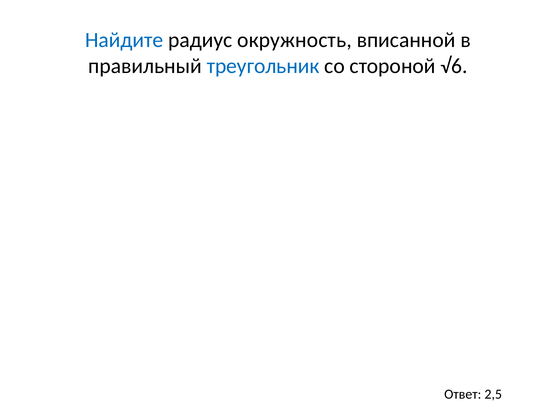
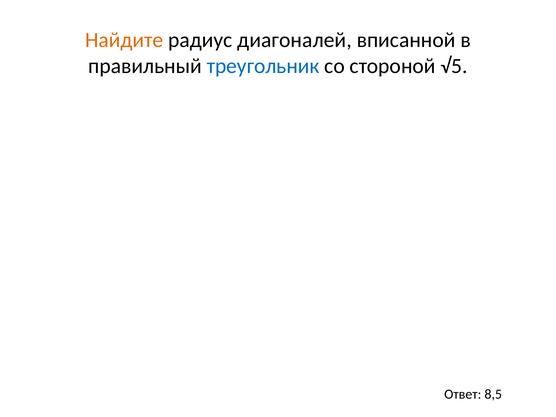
Найдите colour: blue -> orange (124, 40)
окружность: окружность -> диагоналей (294, 40)
√6: √6 -> √5 (454, 66)
2,5: 2,5 -> 8,5 (493, 394)
